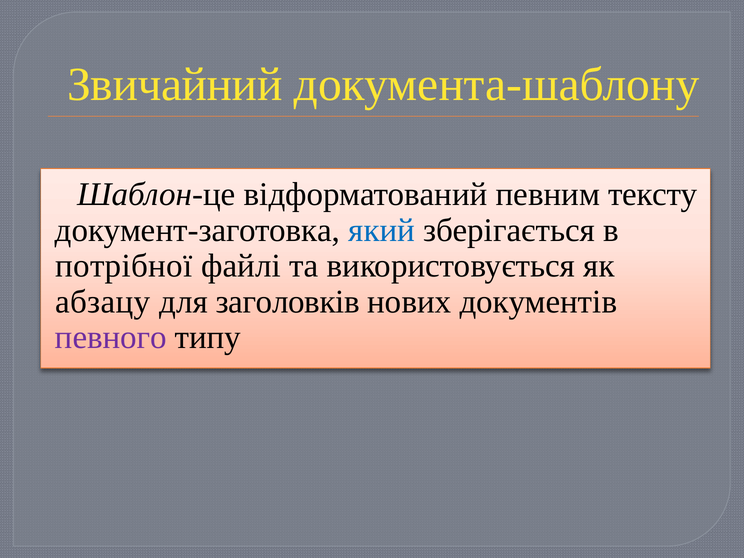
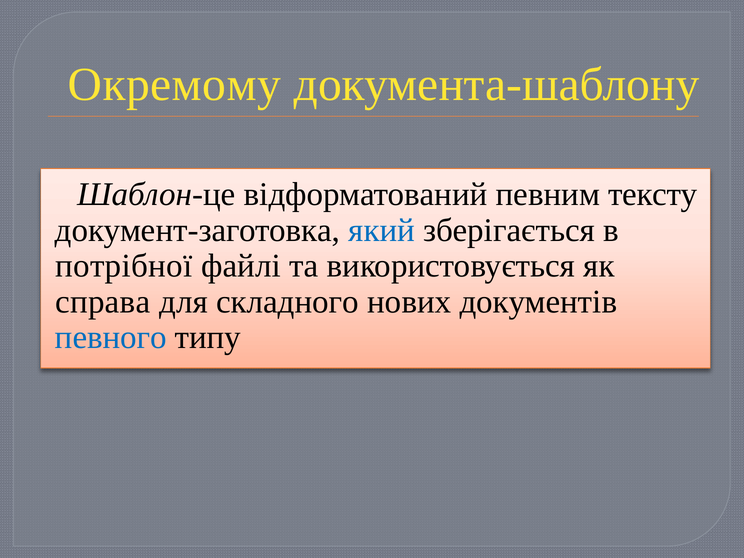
Звичайний: Звичайний -> Окремому (174, 85)
абзацу: абзацу -> справа (103, 302)
заголовків: заголовків -> складного (288, 302)
певного colour: purple -> blue (111, 337)
